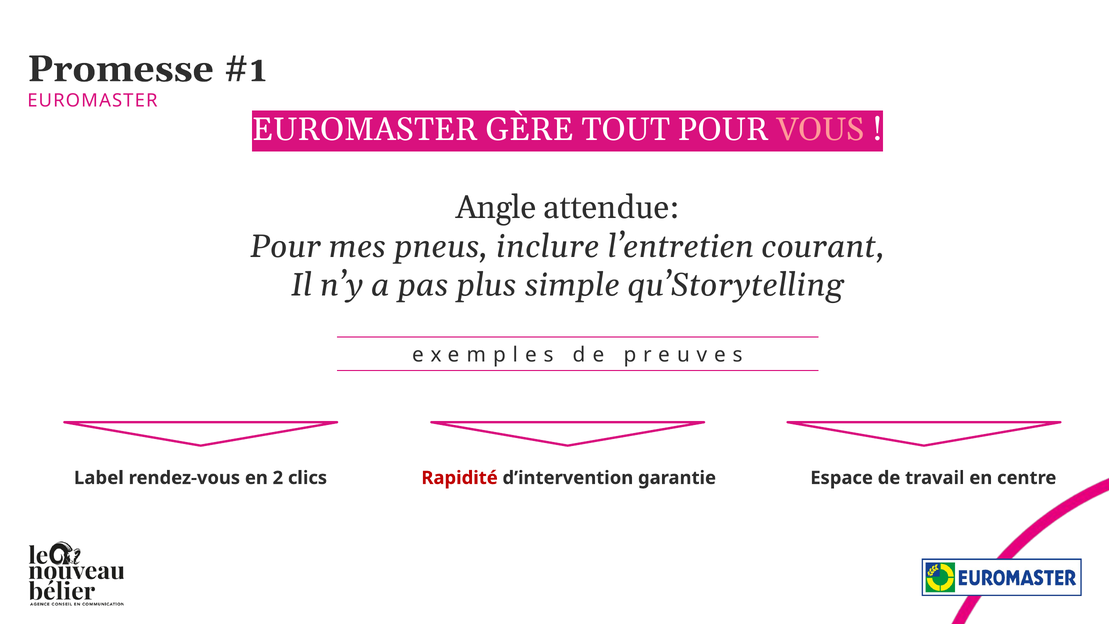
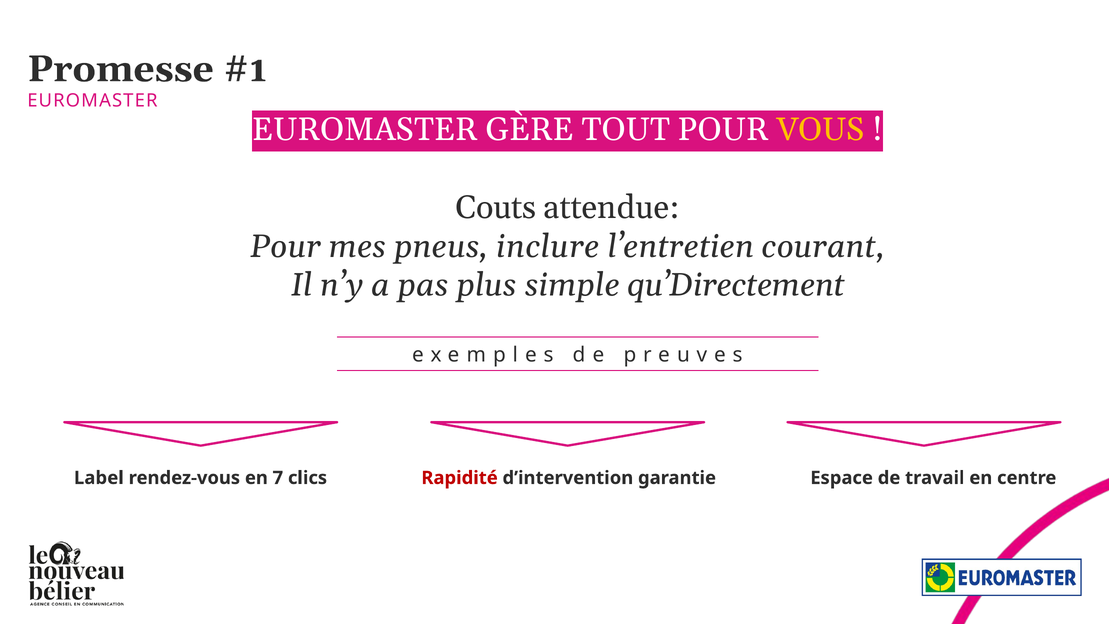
VOUS colour: pink -> yellow (821, 130)
Angle: Angle -> Couts (496, 207)
qu’Storytelling: qu’Storytelling -> qu’Directement (736, 285)
2: 2 -> 7 (278, 478)
